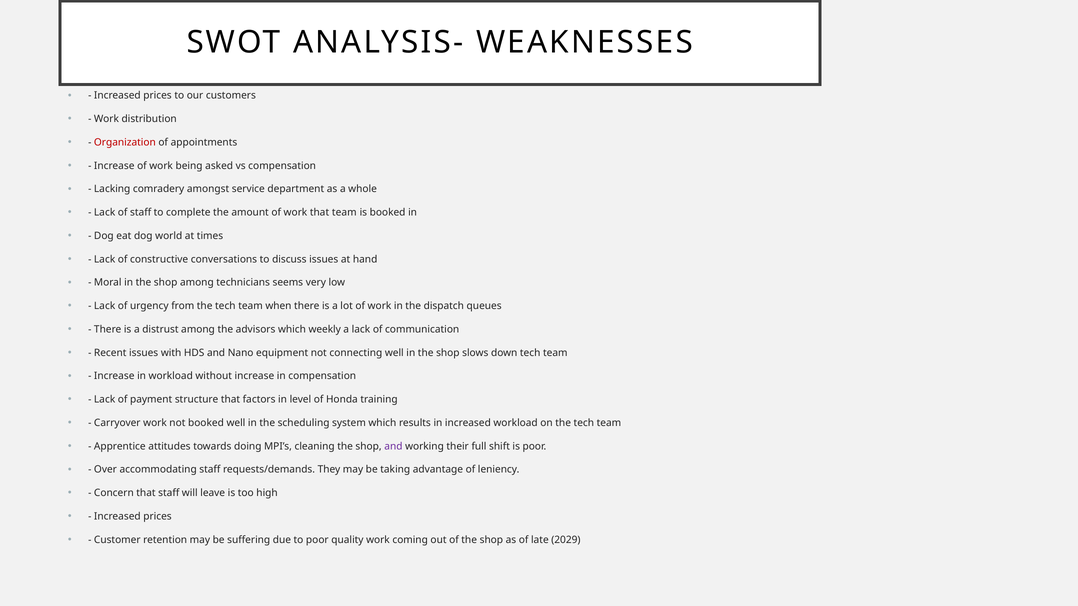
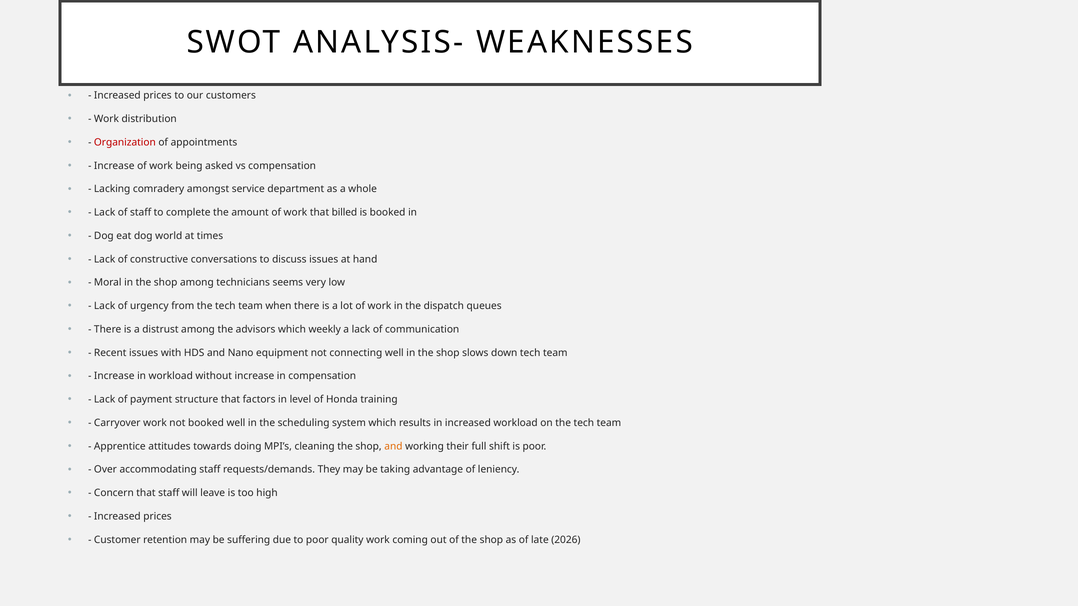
that team: team -> billed (344, 213)
and colour: purple -> orange (393, 447)
2029: 2029 -> 2026 (566, 540)
